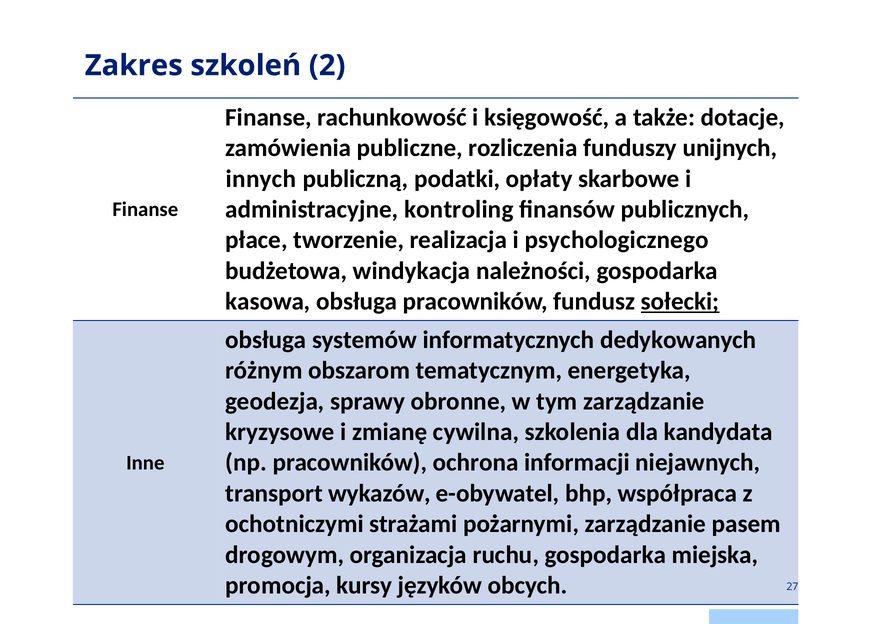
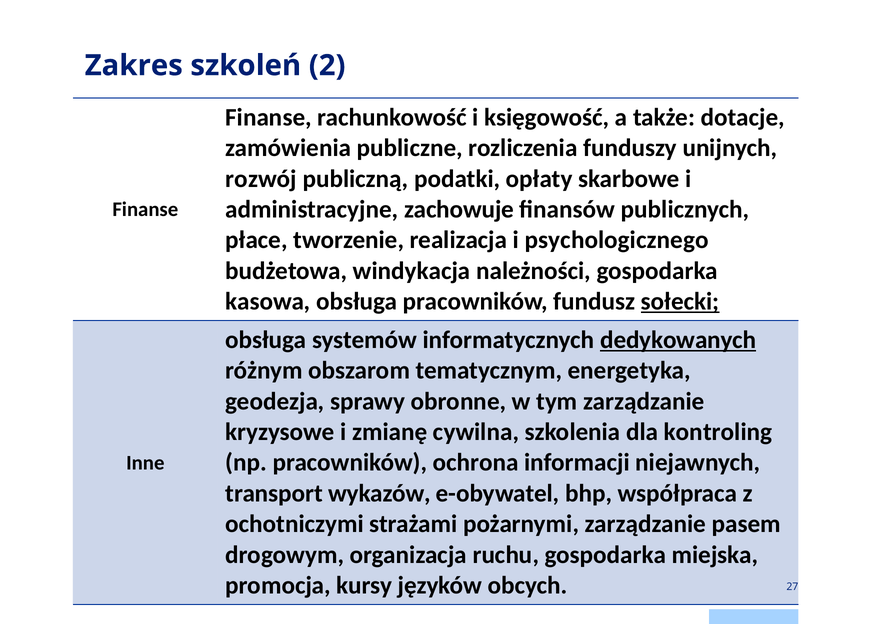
innych: innych -> rozwój (261, 179)
kontroling: kontroling -> zachowuje (459, 210)
dedykowanych underline: none -> present (678, 340)
kandydata: kandydata -> kontroling (718, 432)
